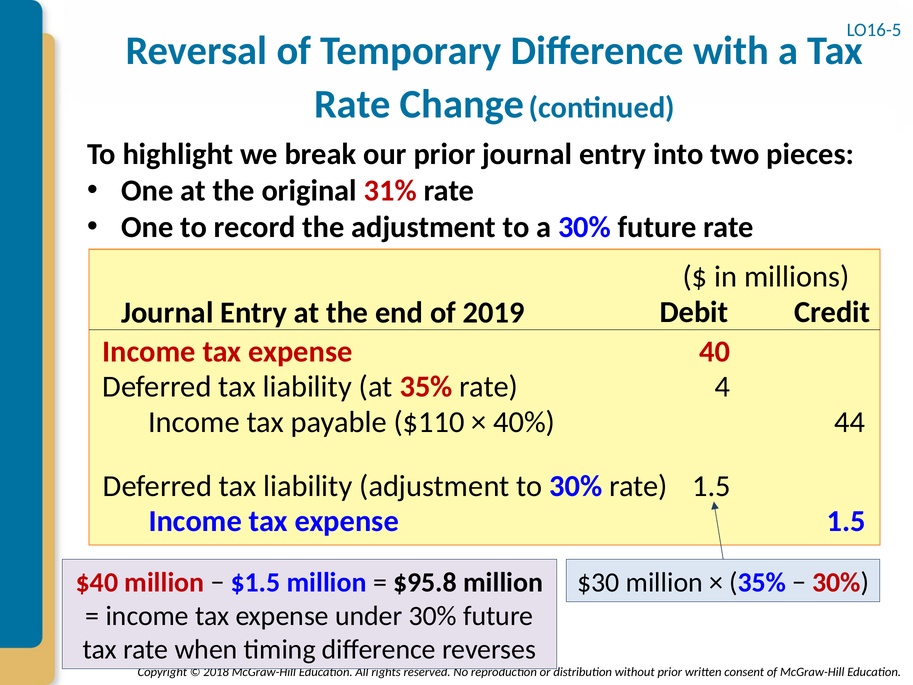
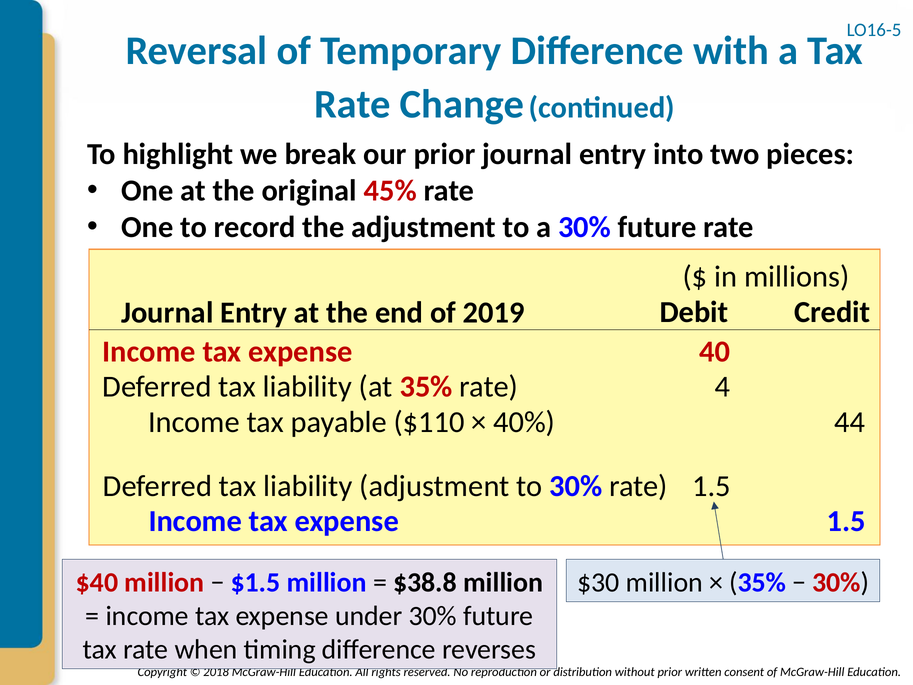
31%: 31% -> 45% (390, 191)
$95.8: $95.8 -> $38.8 (425, 582)
